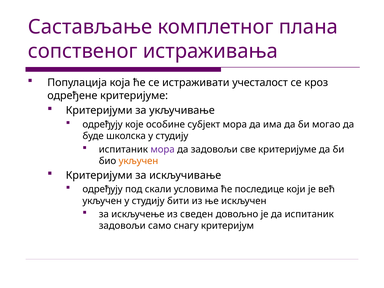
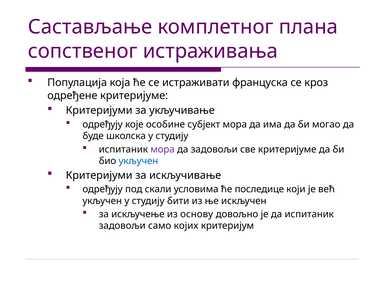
учесталост: учесталост -> француска (260, 83)
укључен colour: orange -> blue (138, 161)
сведен: сведен -> основу (197, 214)
снагу: снагу -> којих (186, 226)
